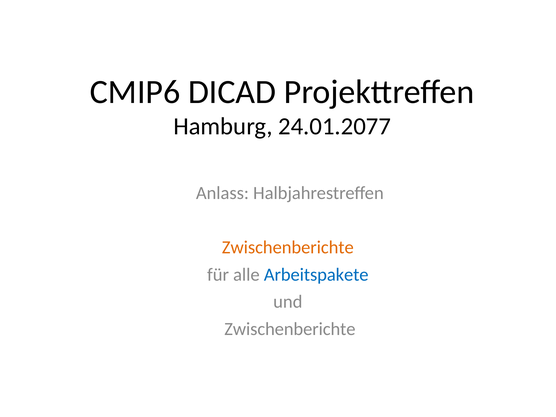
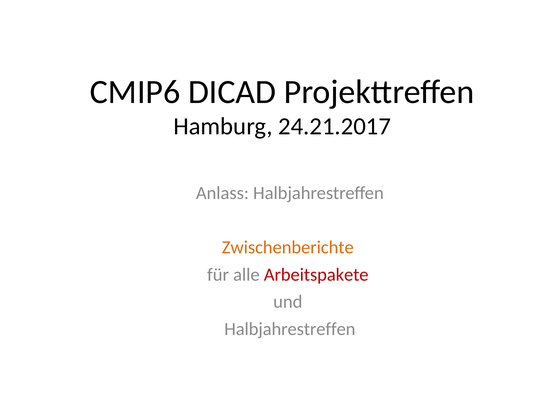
24.01.2077: 24.01.2077 -> 24.21.2017 (335, 126)
Arbeitspakete colour: blue -> red (316, 275)
Zwischenberichte: Zwischenberichte -> Halbjahrestreffen (290, 329)
